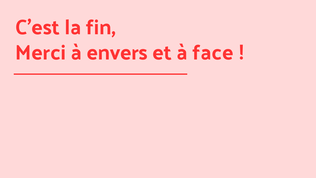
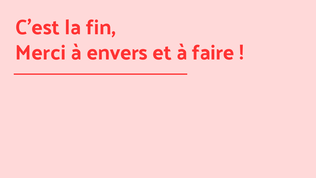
face: face -> faire (213, 53)
